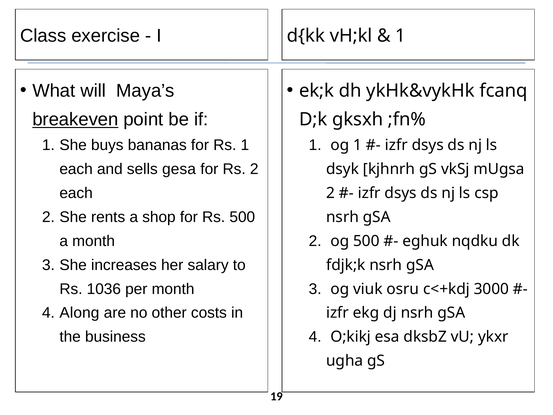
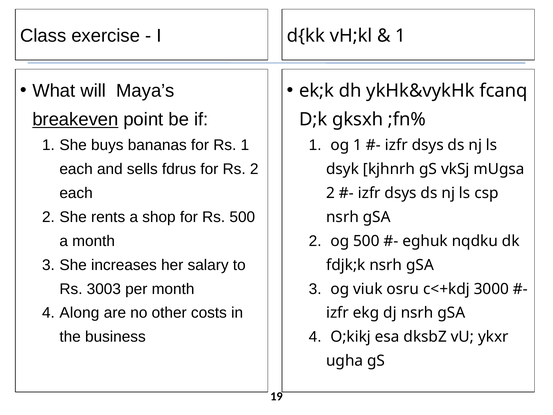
gesa: gesa -> fdrus (179, 169)
1036: 1036 -> 3003 (104, 289)
